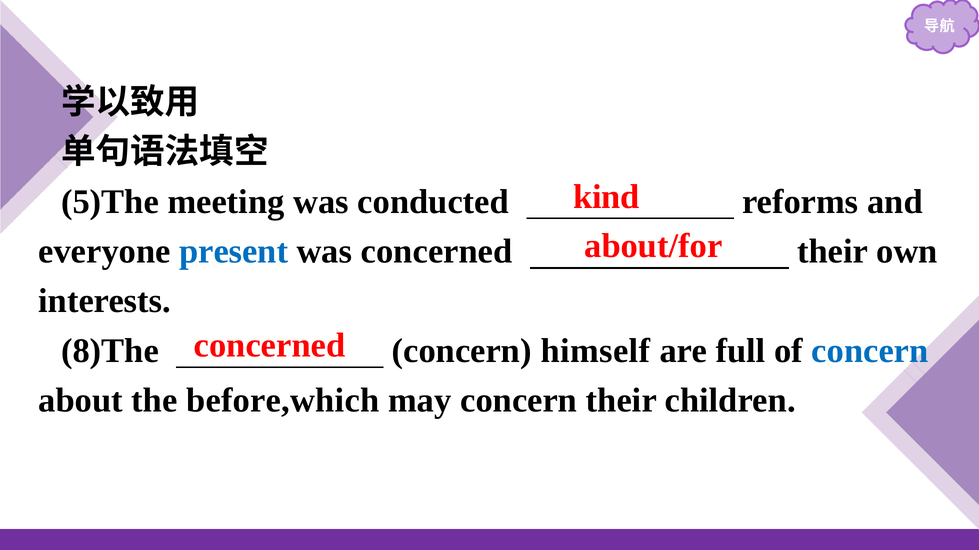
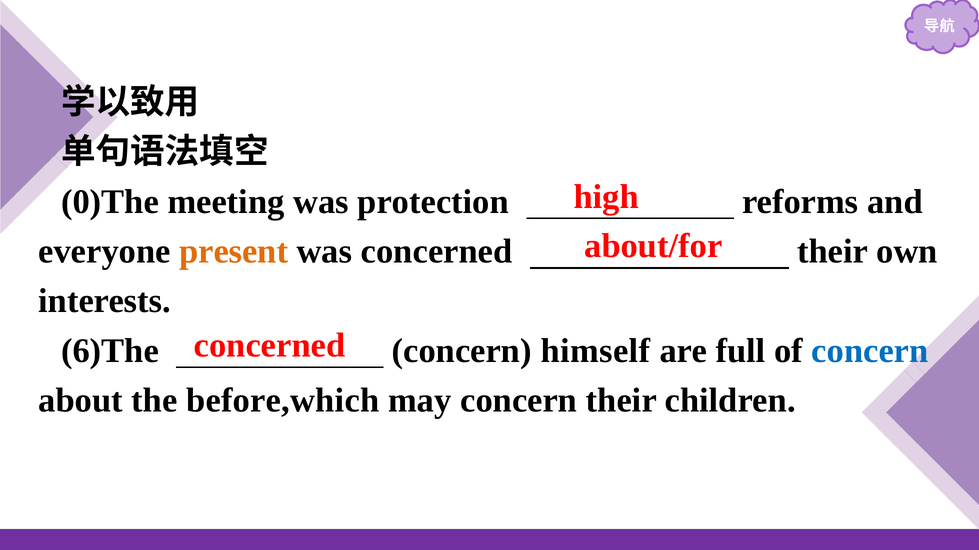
kind: kind -> high (606, 197)
5)The: 5)The -> 0)The (110, 202)
conducted: conducted -> protection (433, 202)
present colour: blue -> orange (234, 252)
8)The: 8)The -> 6)The (110, 351)
